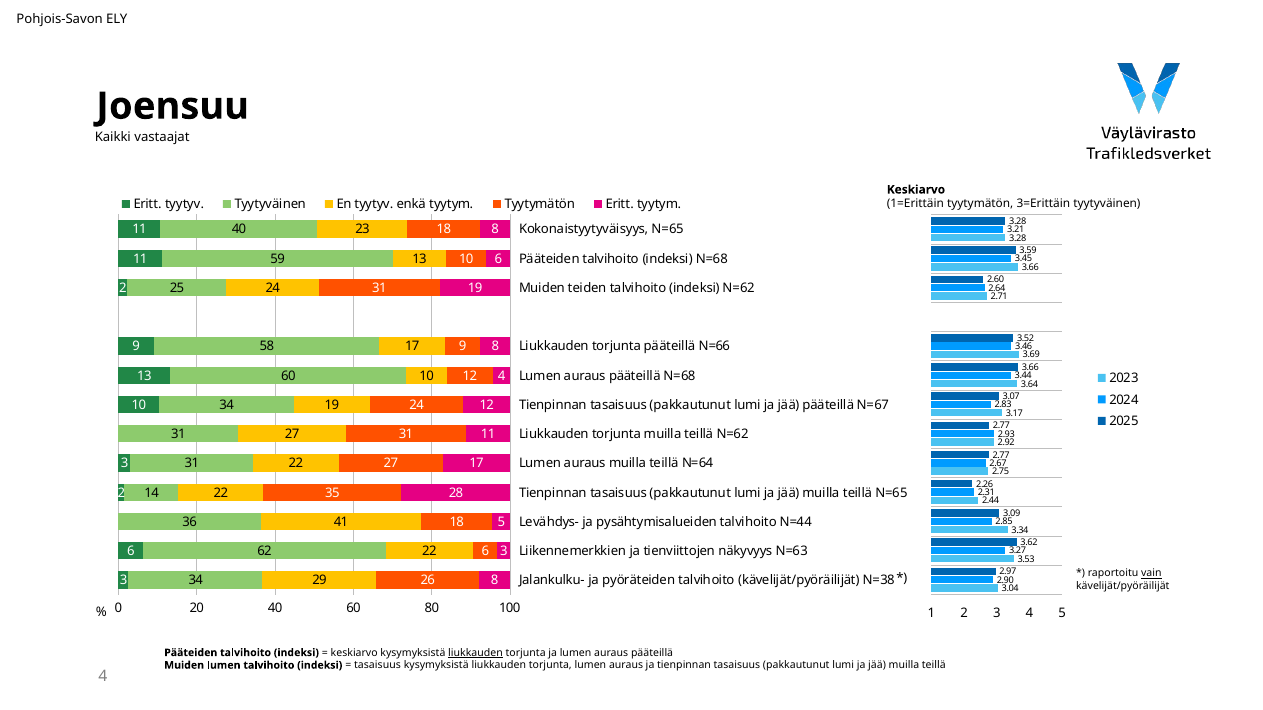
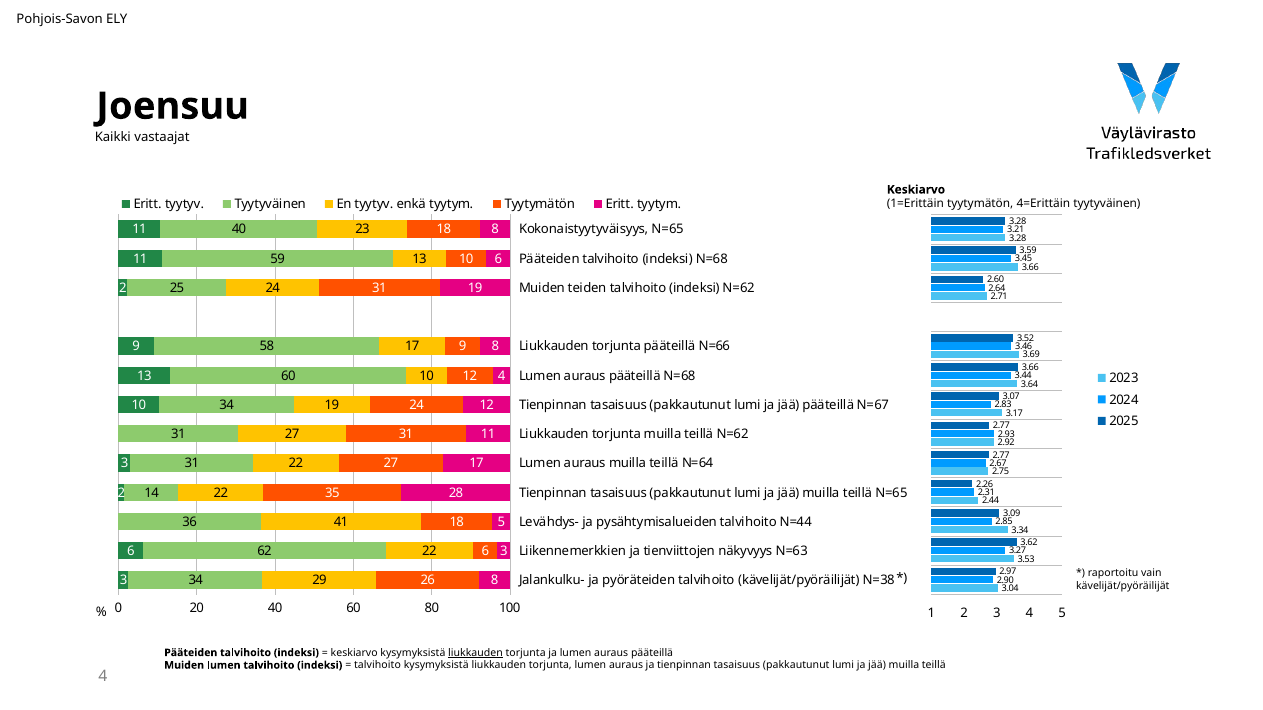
3=Erittäin: 3=Erittäin -> 4=Erittäin (1043, 204)
vain underline: present -> none (1151, 574)
tasaisuus: tasaisuus -> talvihoito (378, 666)
